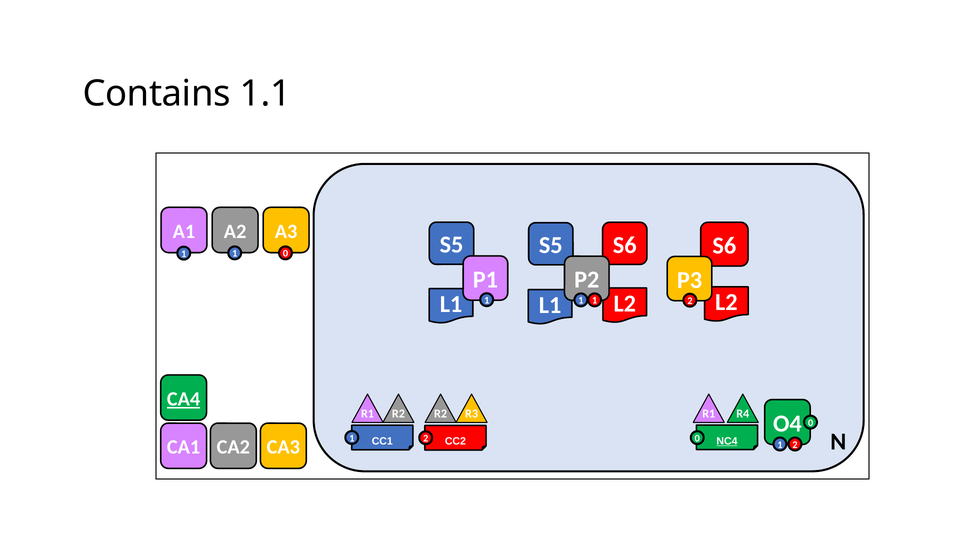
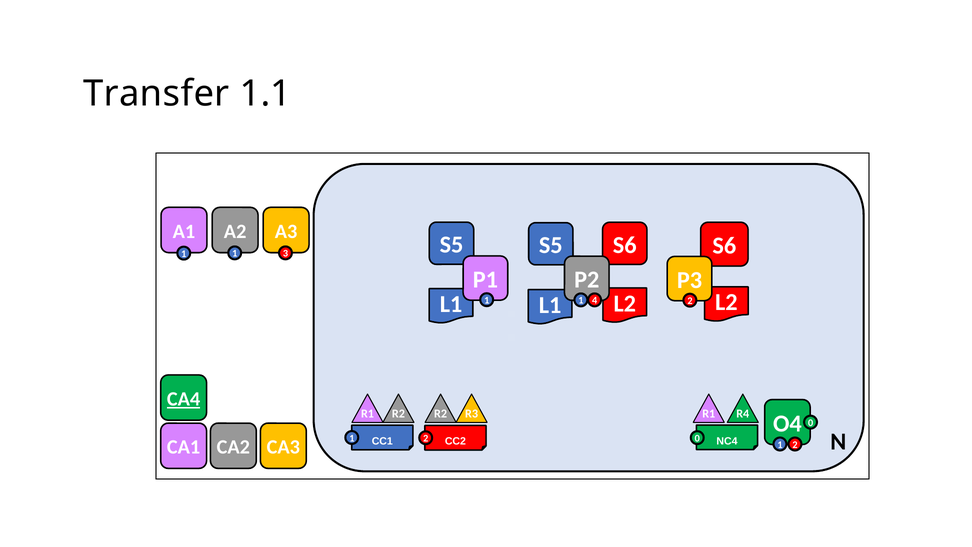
Contains: Contains -> Transfer (156, 94)
1 1 0: 0 -> 3 (285, 253)
1: 1 -> 4 (595, 300)
NC4 underline: present -> none (727, 441)
